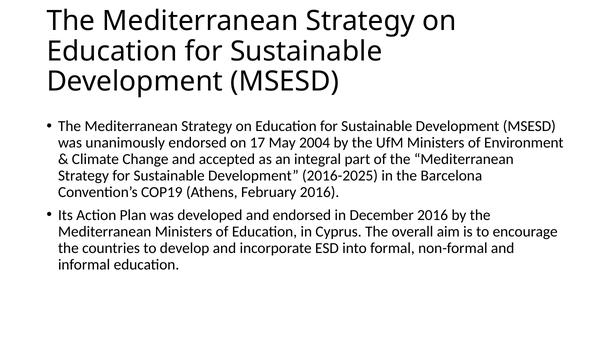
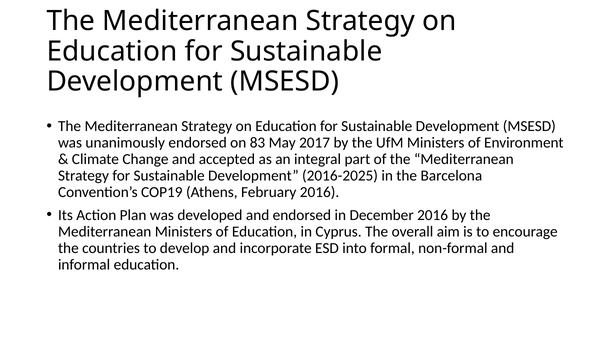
17: 17 -> 83 (257, 142)
2004: 2004 -> 2017 (315, 142)
